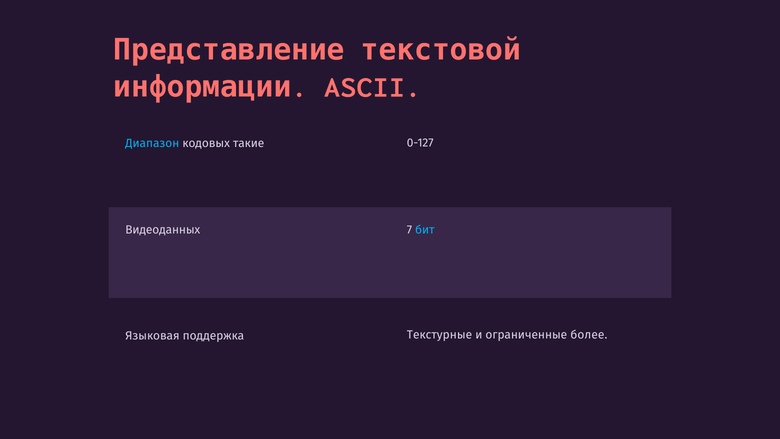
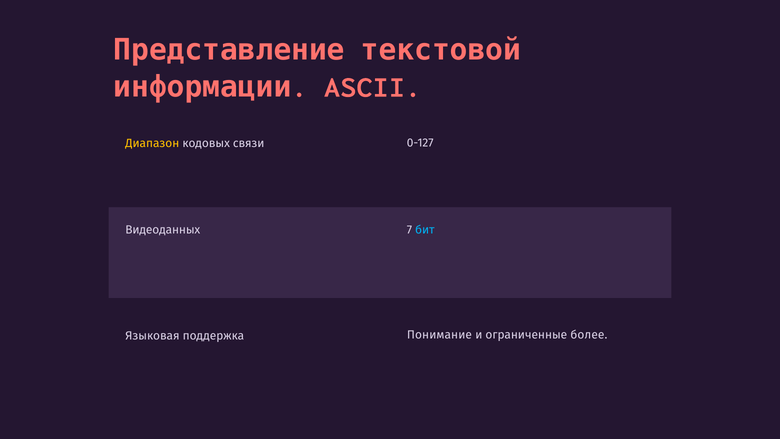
Диапазон colour: light blue -> yellow (152, 143)
такие: такие -> связи (249, 143)
Текстурные: Текстурные -> Понимание (439, 335)
